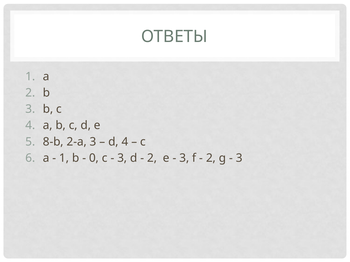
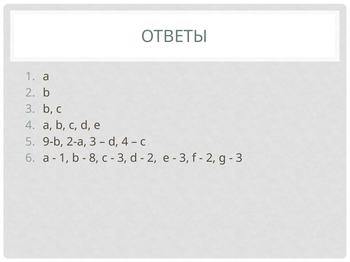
8-b: 8-b -> 9-b (53, 142)
0: 0 -> 8 (94, 158)
